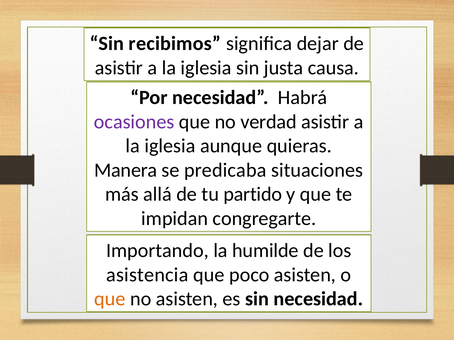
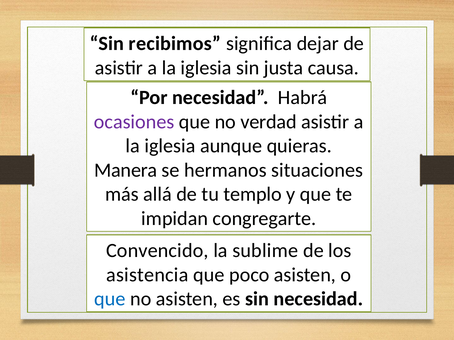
predicaba: predicaba -> hermanos (225, 170)
partido: partido -> templo (253, 195)
Importando: Importando -> Convencido (157, 251)
humilde: humilde -> sublime (265, 251)
que colour: orange -> blue (110, 299)
